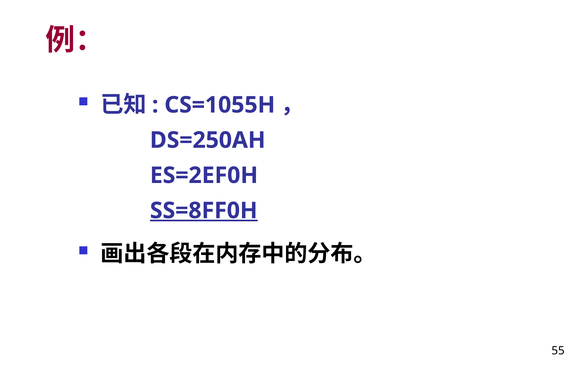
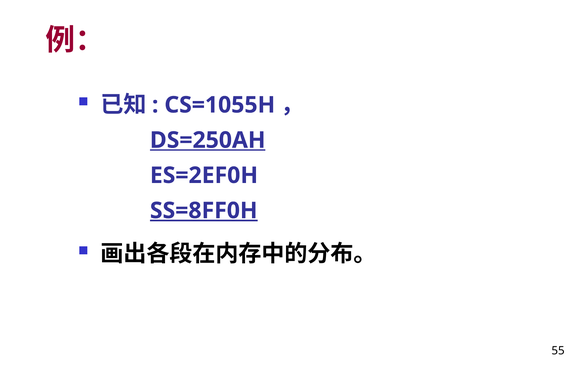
DS=250AH underline: none -> present (208, 140)
